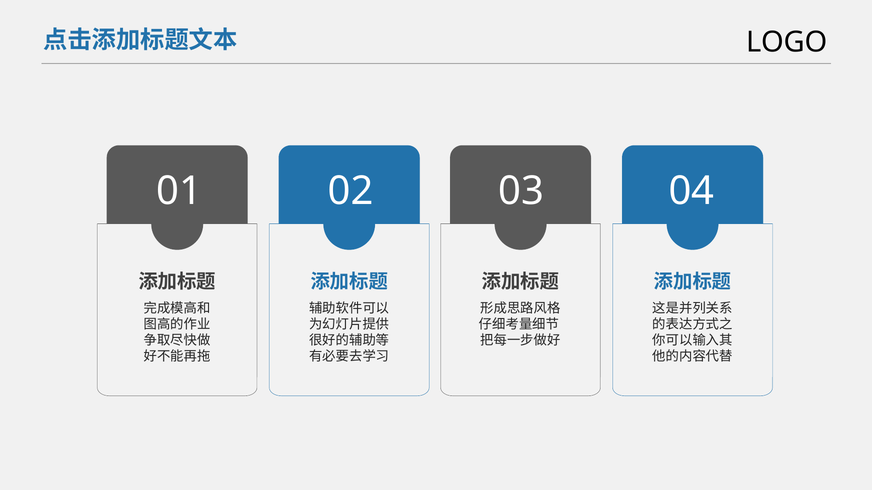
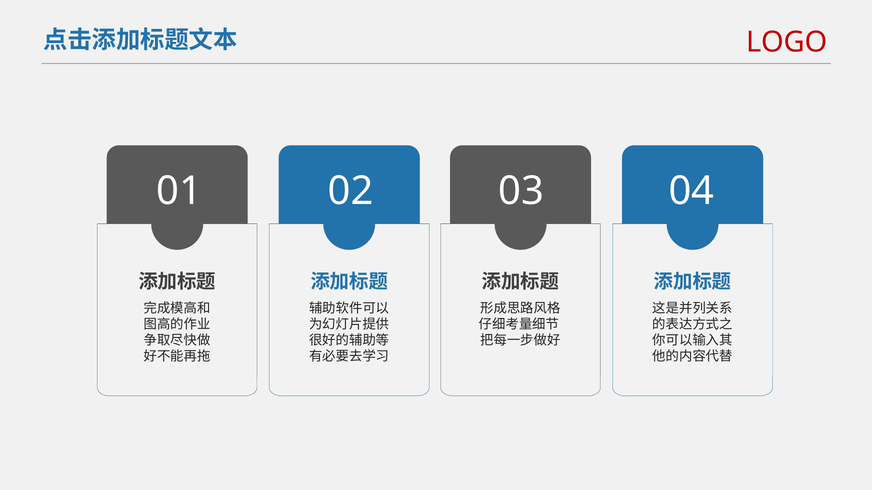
LOGO colour: black -> red (787, 42)
